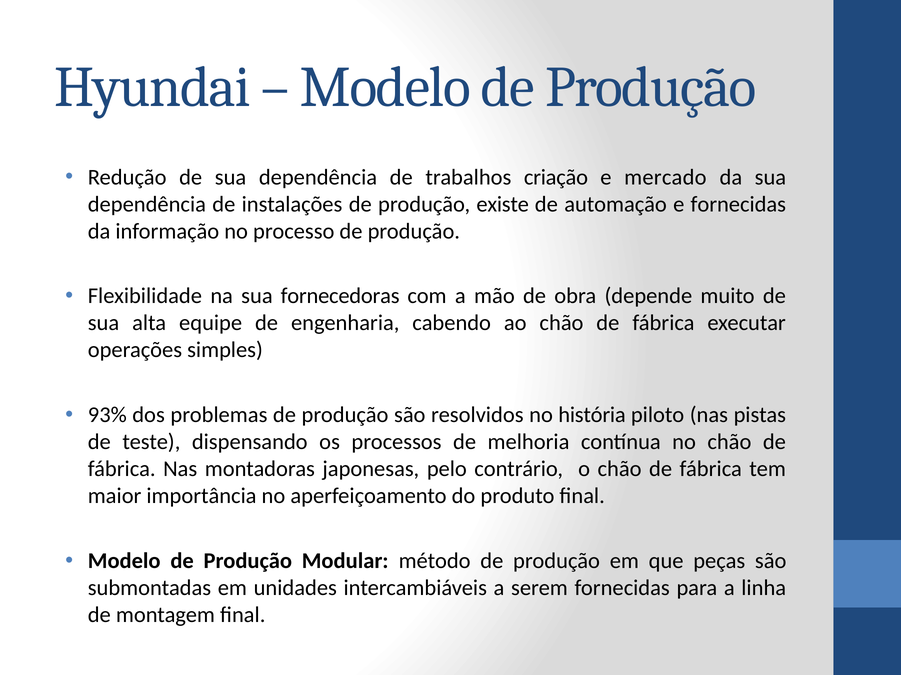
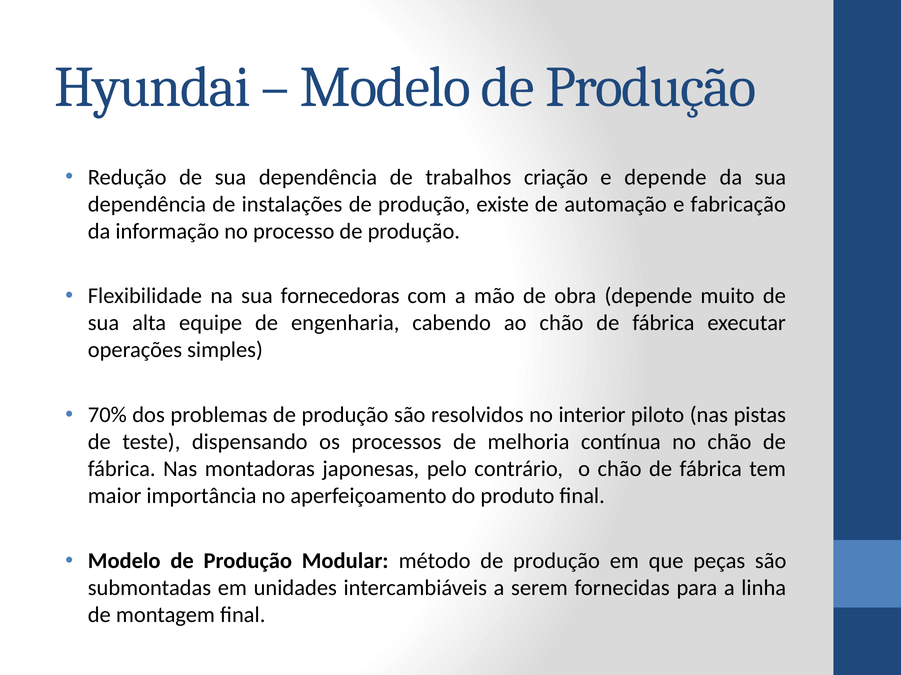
e mercado: mercado -> depende (665, 177)
e fornecidas: fornecidas -> fabricação (738, 204)
93%: 93% -> 70% (107, 416)
história: história -> interior (592, 416)
